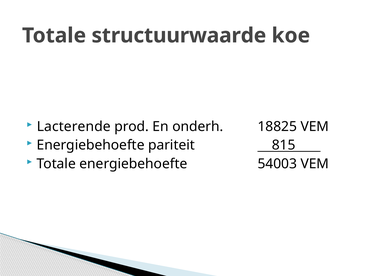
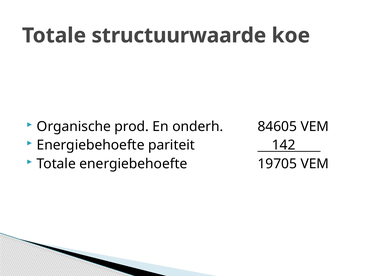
Lacterende: Lacterende -> Organische (74, 127)
18825: 18825 -> 84605 (277, 127)
815: 815 -> 142 (284, 145)
54003: 54003 -> 19705 (277, 164)
